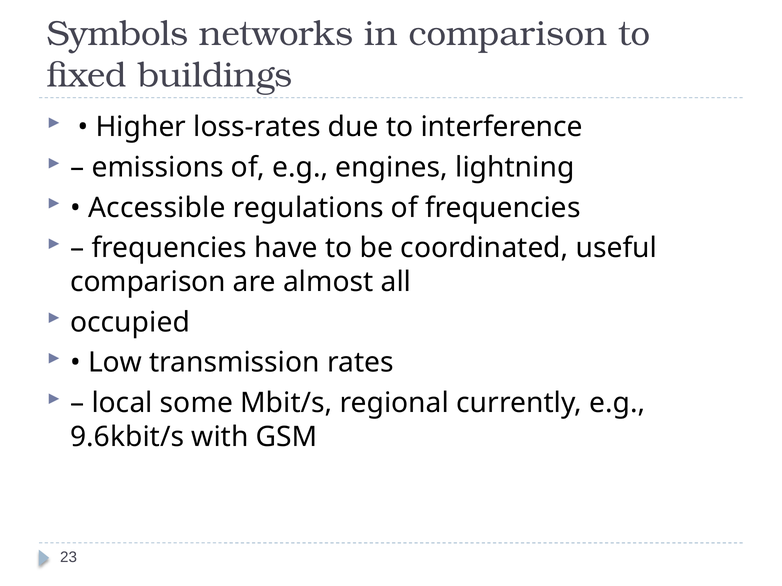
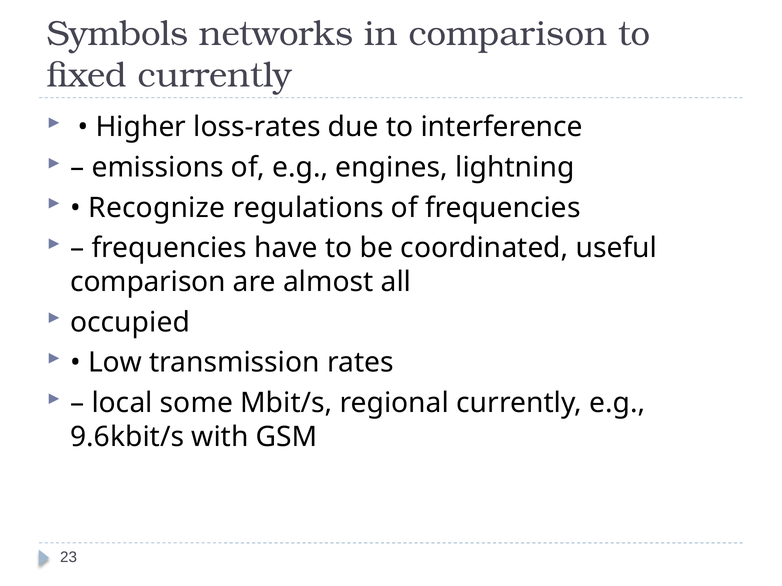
fixed buildings: buildings -> currently (215, 75)
Accessible: Accessible -> Recognize (157, 208)
